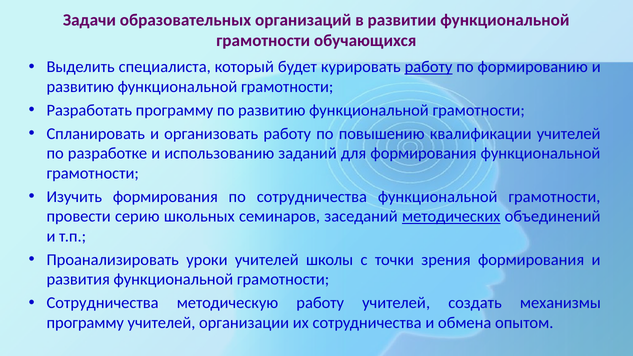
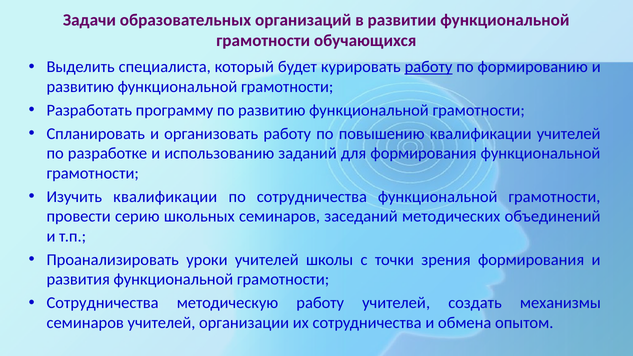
Изучить формирования: формирования -> квалификации (165, 197)
методических underline: present -> none (451, 216)
программу: программу -> семинаров (85, 323)
